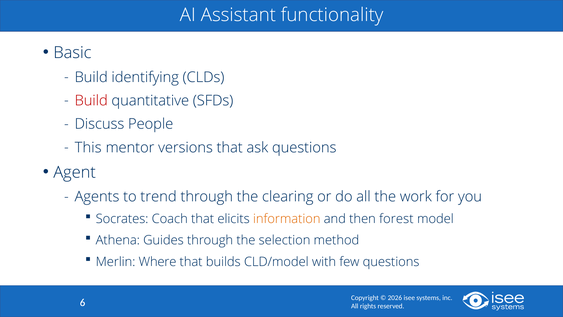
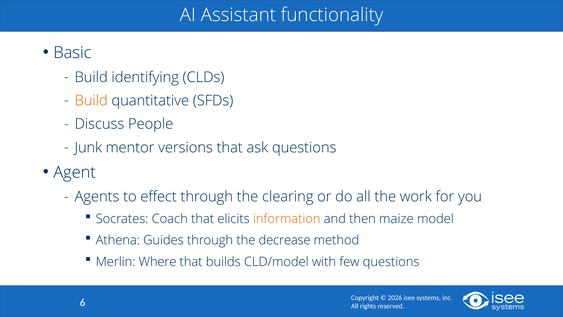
Build colour: red -> orange (91, 101)
This: This -> Junk (88, 147)
trend: trend -> effect (159, 197)
forest: forest -> maize (396, 219)
selection: selection -> decrease (285, 240)
